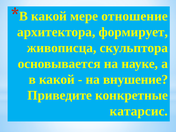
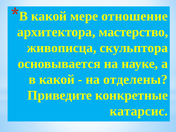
формирует: формирует -> мастерство (133, 32)
внушение: внушение -> отделены (135, 79)
